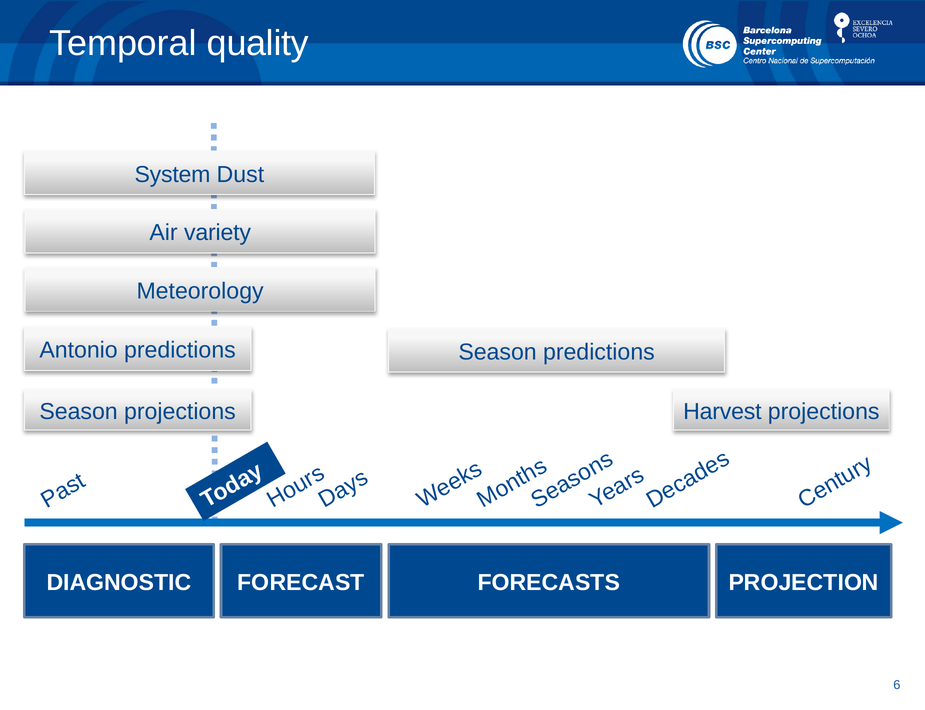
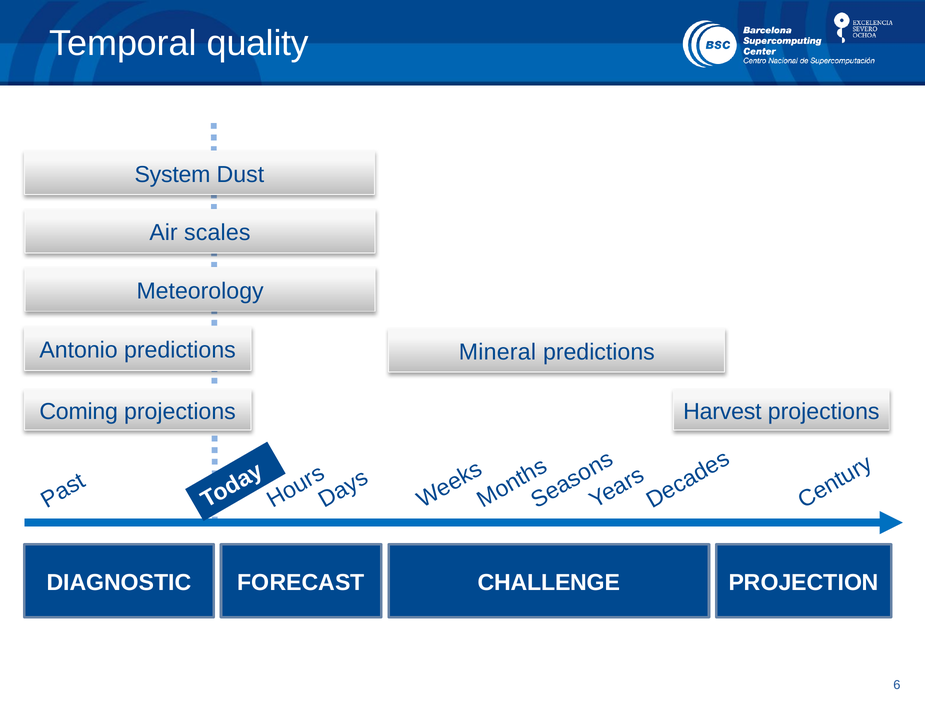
variety: variety -> scales (217, 233)
Season: Season -> Mineral (497, 352)
Season: Season -> Coming (79, 411)
FORECASTS: FORECASTS -> CHALLENGE (549, 583)
